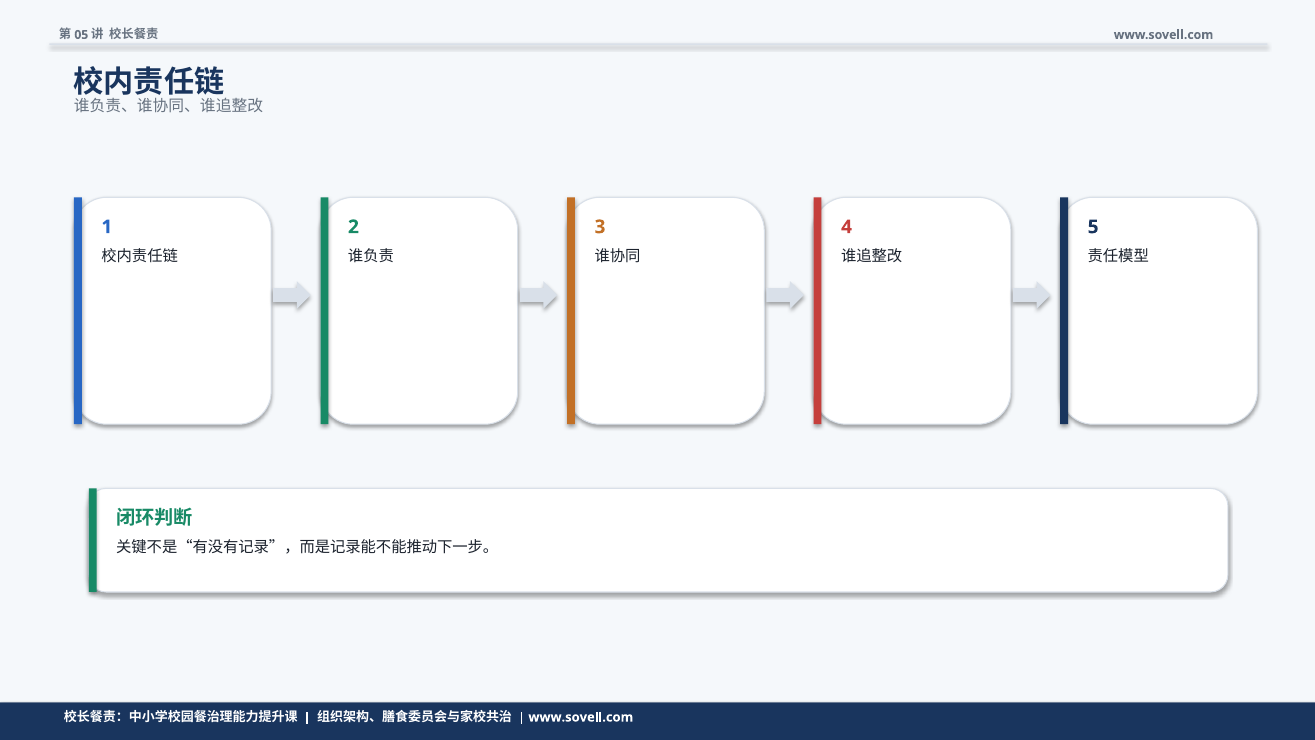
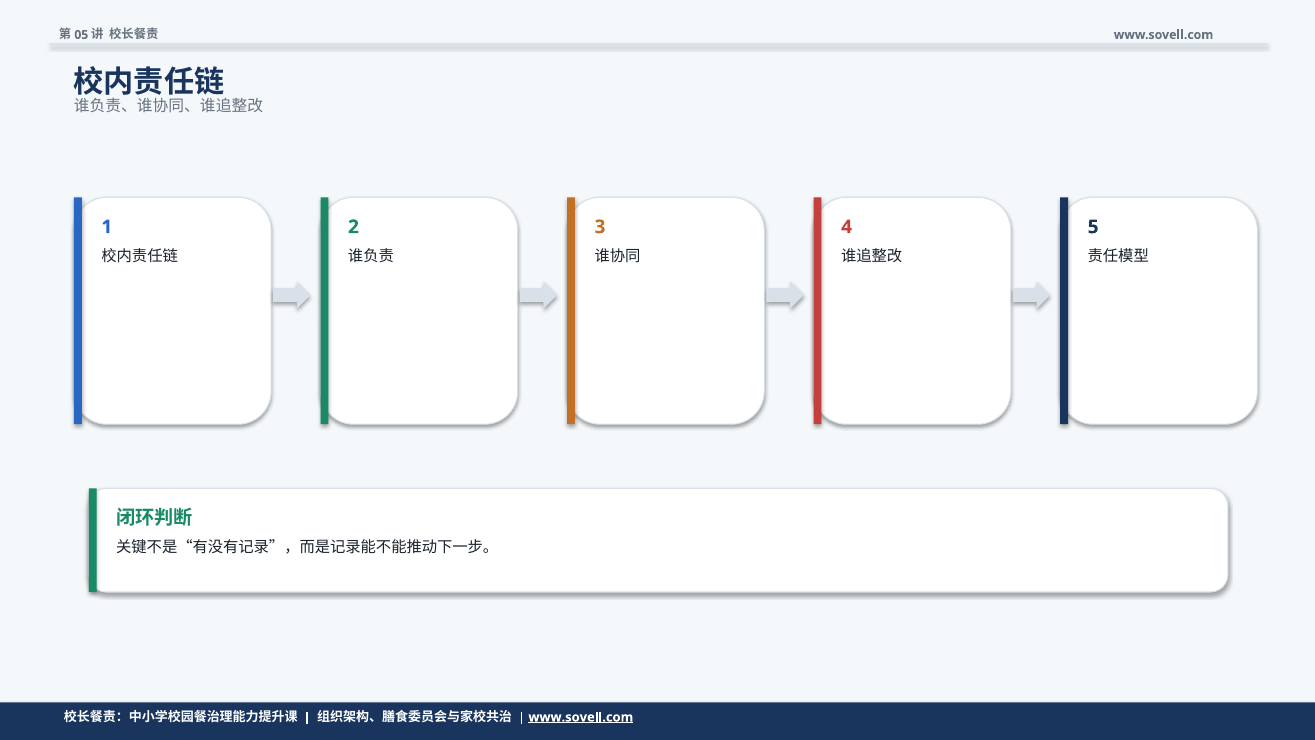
www.sovell.com underline: none -> present (581, 717)
